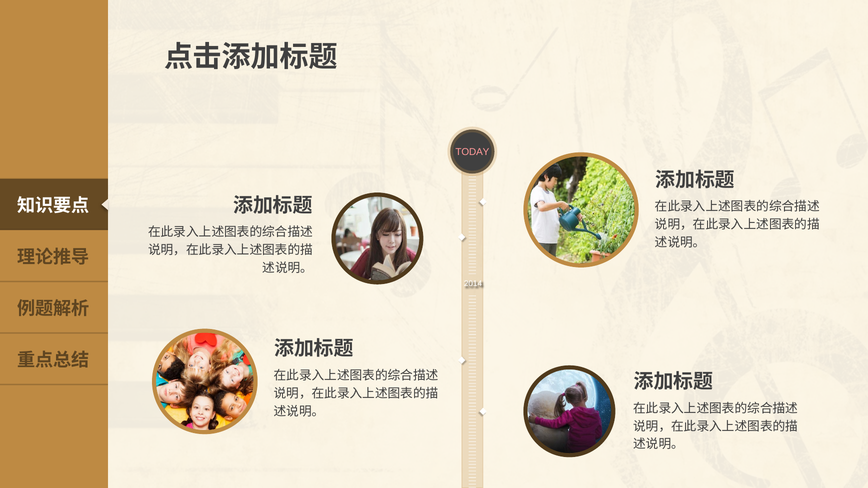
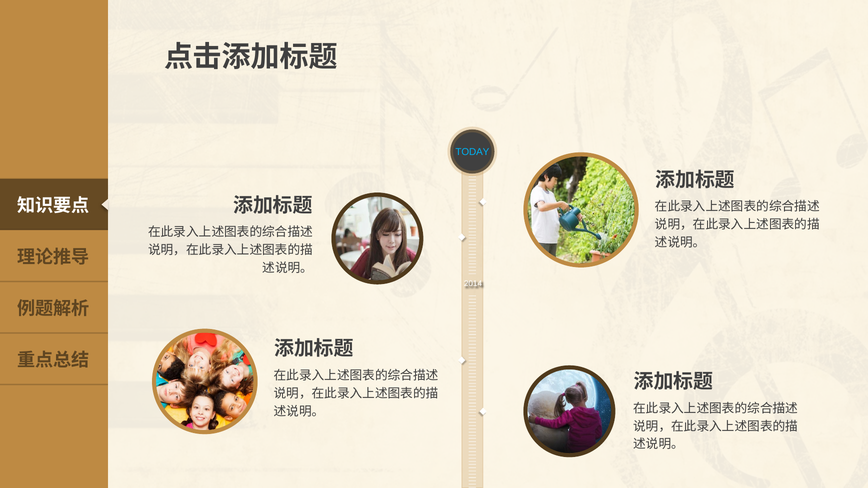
TODAY colour: pink -> light blue (472, 152)
